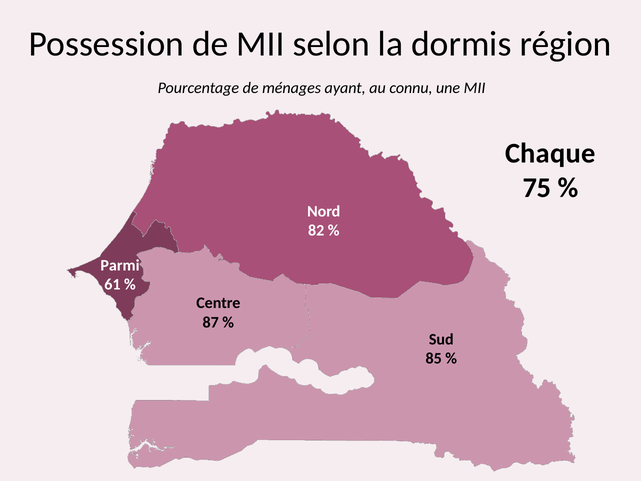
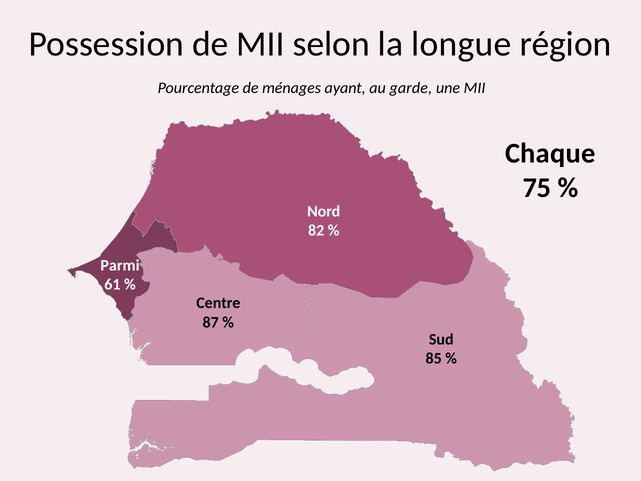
dormis: dormis -> longue (461, 44)
connu: connu -> garde (411, 88)
